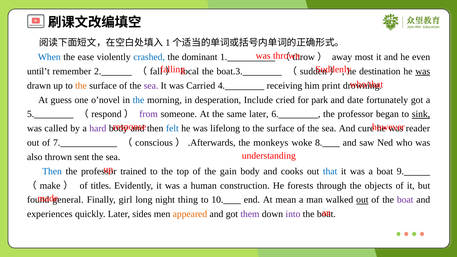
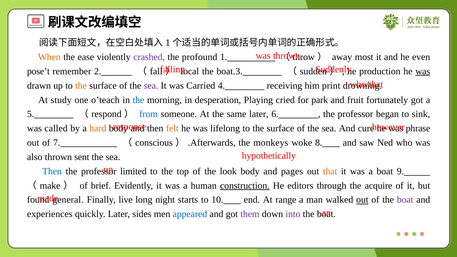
When colour: blue -> orange (49, 57)
crashed colour: blue -> purple (149, 57)
dominant: dominant -> profound (200, 57)
until’t: until’t -> pose’t (38, 71)
destination: destination -> production (380, 71)
guess: guess -> study (61, 100)
o’novel: o’novel -> o’teach (105, 100)
Include: Include -> Playing (258, 100)
date: date -> fruit (355, 100)
from colour: purple -> blue (149, 114)
sink underline: present -> none (421, 114)
hard colour: purple -> orange (98, 128)
felt colour: blue -> orange (172, 128)
reader: reader -> phrase (418, 128)
understanding: understanding -> hypothetically (269, 156)
trained: trained -> limited (133, 171)
gain: gain -> look (228, 171)
cooks: cooks -> pages (292, 171)
that colour: blue -> orange (330, 171)
titles: titles -> brief (101, 186)
construction underline: none -> present (245, 186)
forests: forests -> editors (300, 186)
objects: objects -> acquire (379, 186)
girl: girl -> live (126, 200)
thing: thing -> starts (188, 200)
mean: mean -> range (286, 200)
appeared colour: orange -> blue (190, 214)
